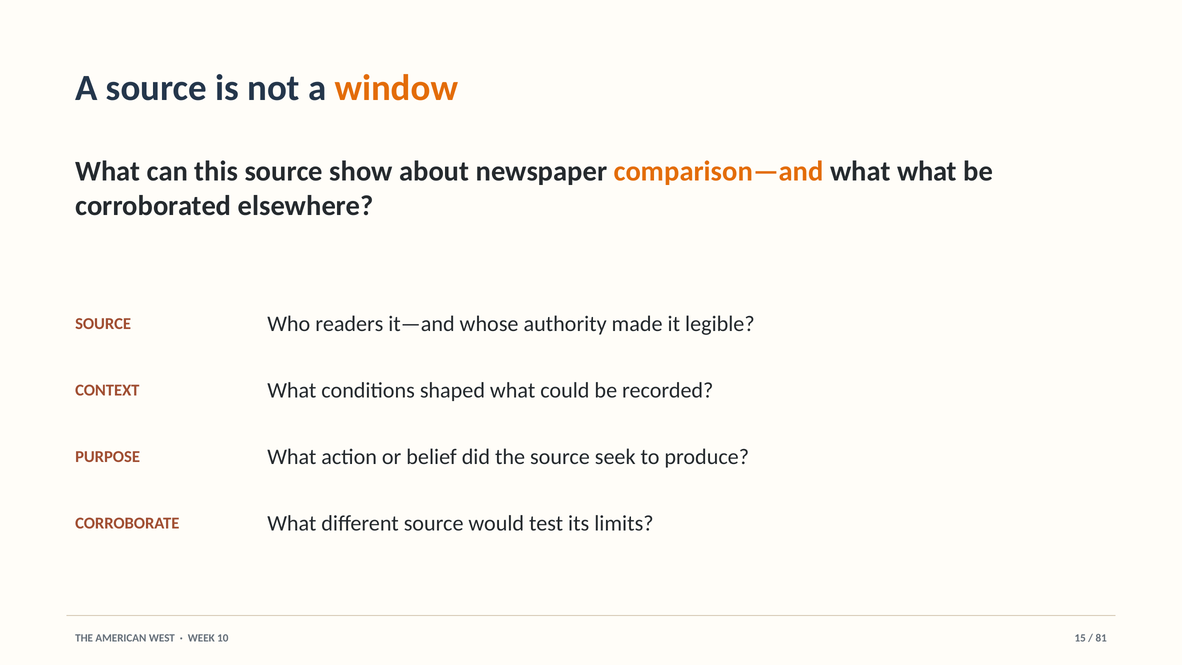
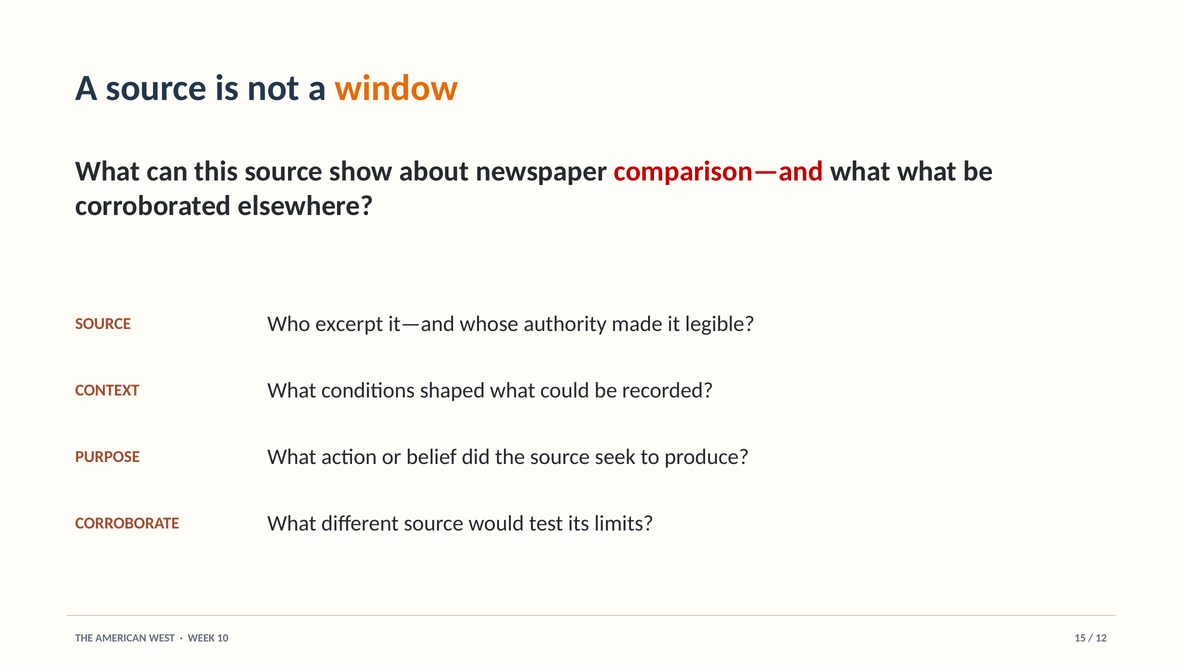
comparison—and colour: orange -> red (719, 171)
readers: readers -> excerpt (349, 324)
81: 81 -> 12 (1101, 638)
